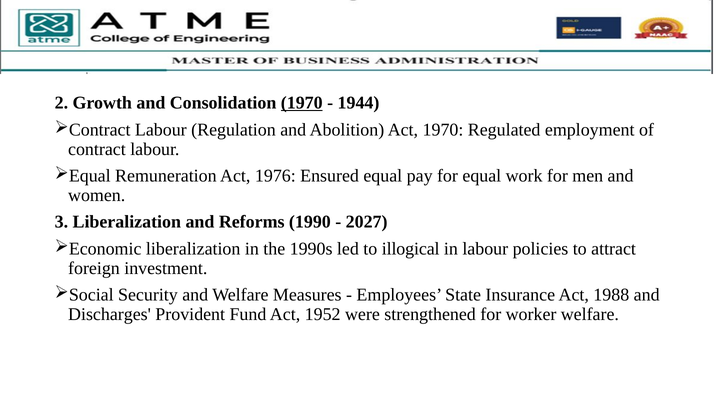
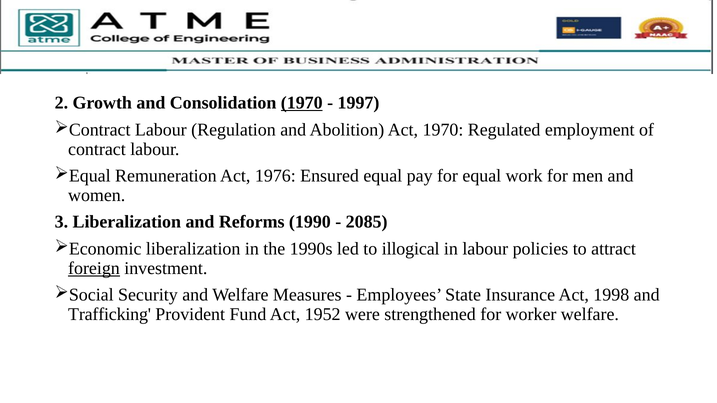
1944: 1944 -> 1997 (358, 103)
2027: 2027 -> 2085 (367, 222)
foreign underline: none -> present (94, 268)
1988: 1988 -> 1998 (611, 295)
Discharges: Discharges -> Trafficking (110, 315)
